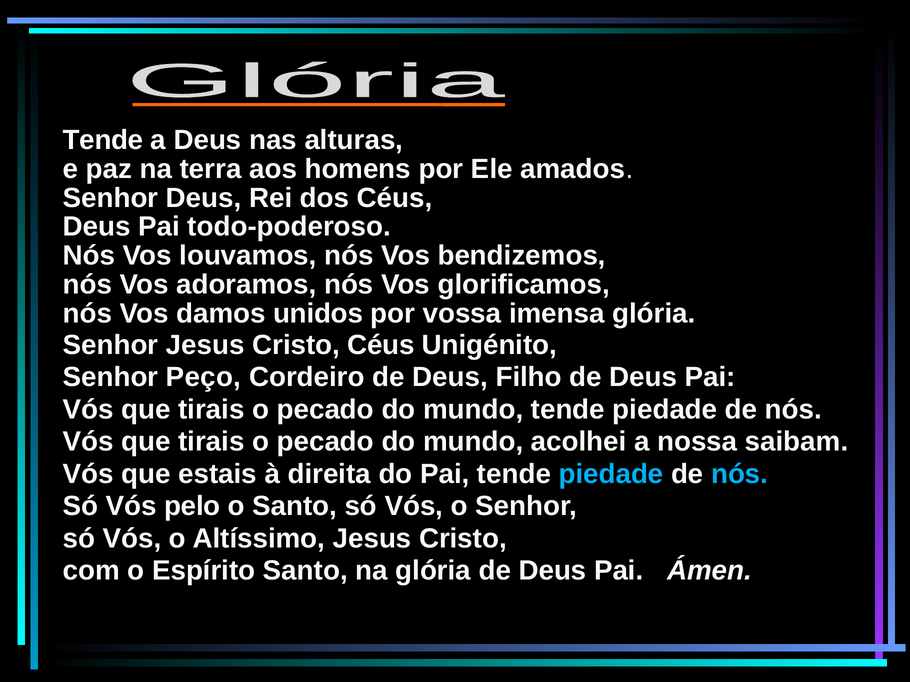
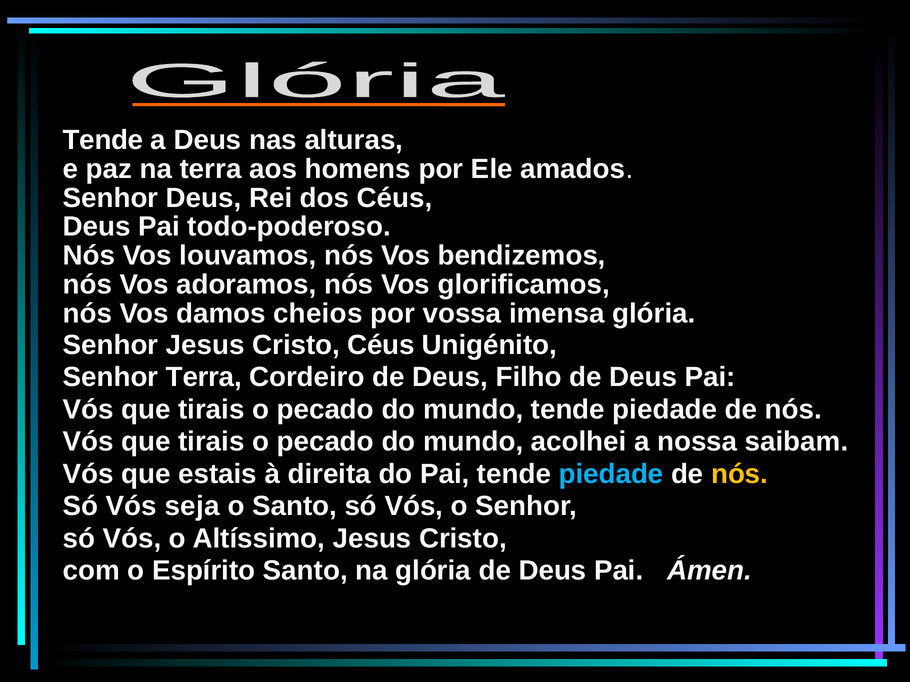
unidos: unidos -> cheios (318, 314)
Senhor Peço: Peço -> Terra (204, 378)
nós colour: light blue -> yellow (740, 474)
pelo: pelo -> seja (192, 507)
